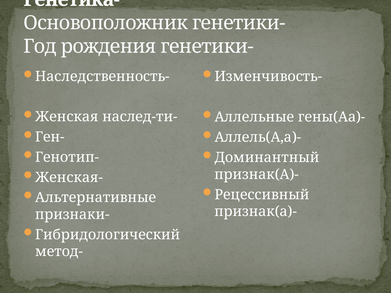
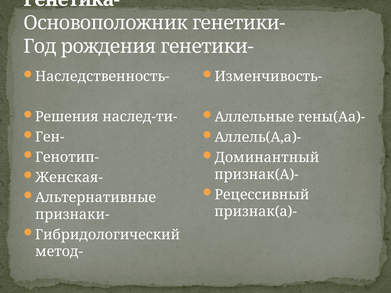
Женская: Женская -> Решения (67, 117)
